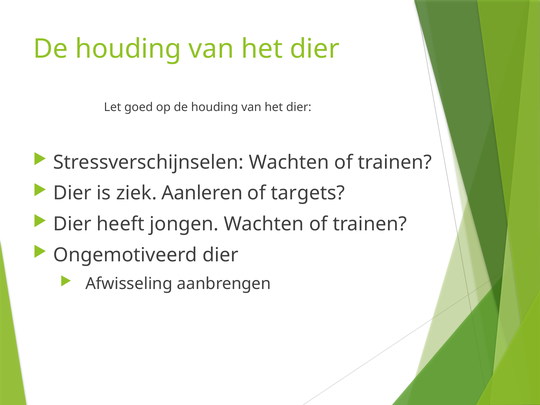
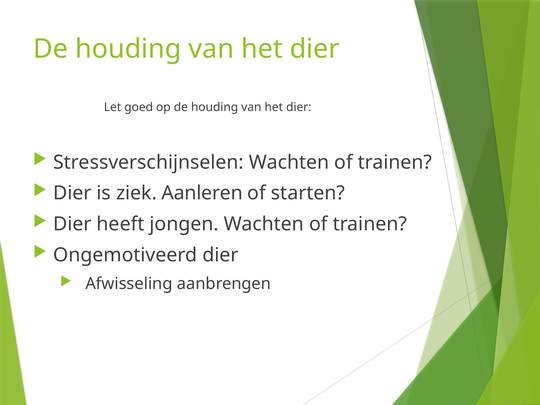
targets: targets -> starten (308, 193)
